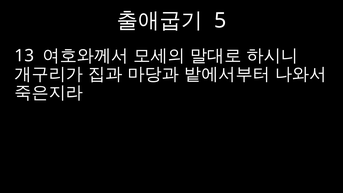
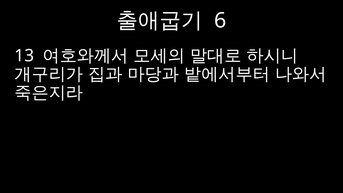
5: 5 -> 6 (220, 21)
